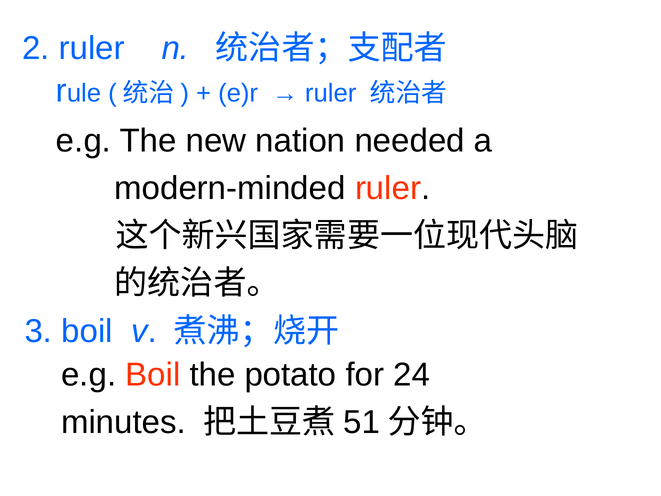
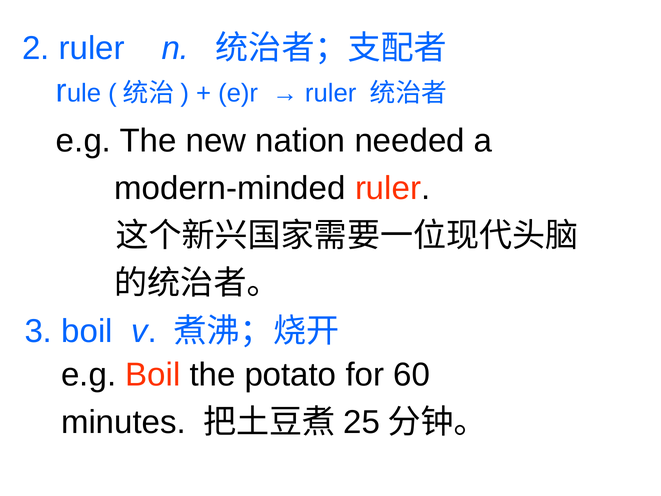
24: 24 -> 60 (412, 375)
51: 51 -> 25 (362, 422)
